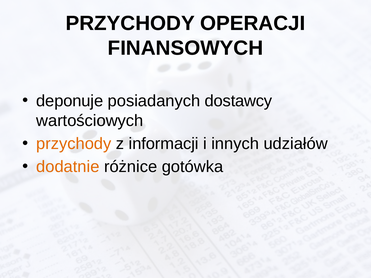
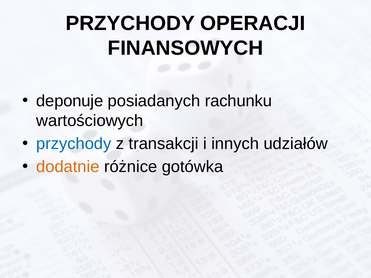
dostawcy: dostawcy -> rachunku (238, 101)
przychody colour: orange -> blue (74, 144)
informacji: informacji -> transakcji (164, 144)
